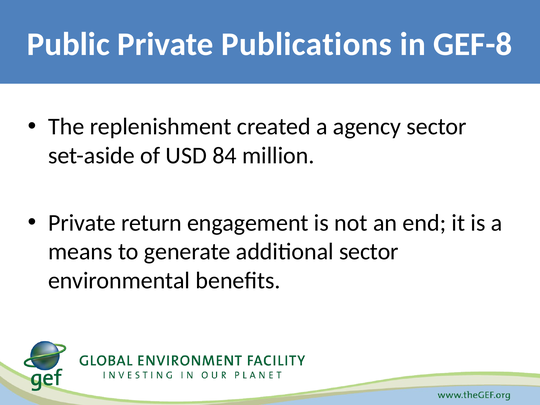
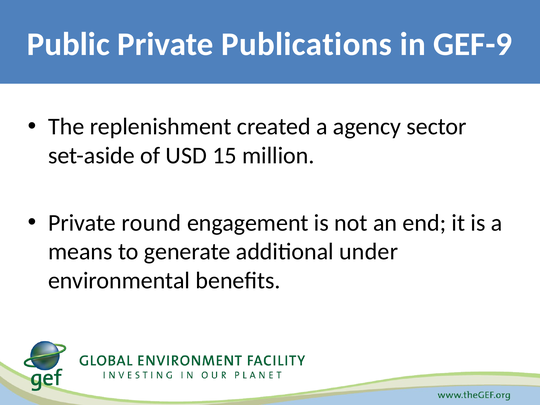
GEF-8: GEF-8 -> GEF-9 (473, 44)
84: 84 -> 15 (224, 156)
return: return -> round (151, 223)
additional sector: sector -> under (369, 252)
